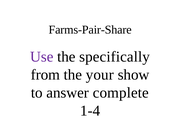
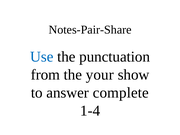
Farms-Pair-Share: Farms-Pair-Share -> Notes-Pair-Share (90, 30)
Use colour: purple -> blue (42, 57)
specifically: specifically -> punctuation (115, 57)
